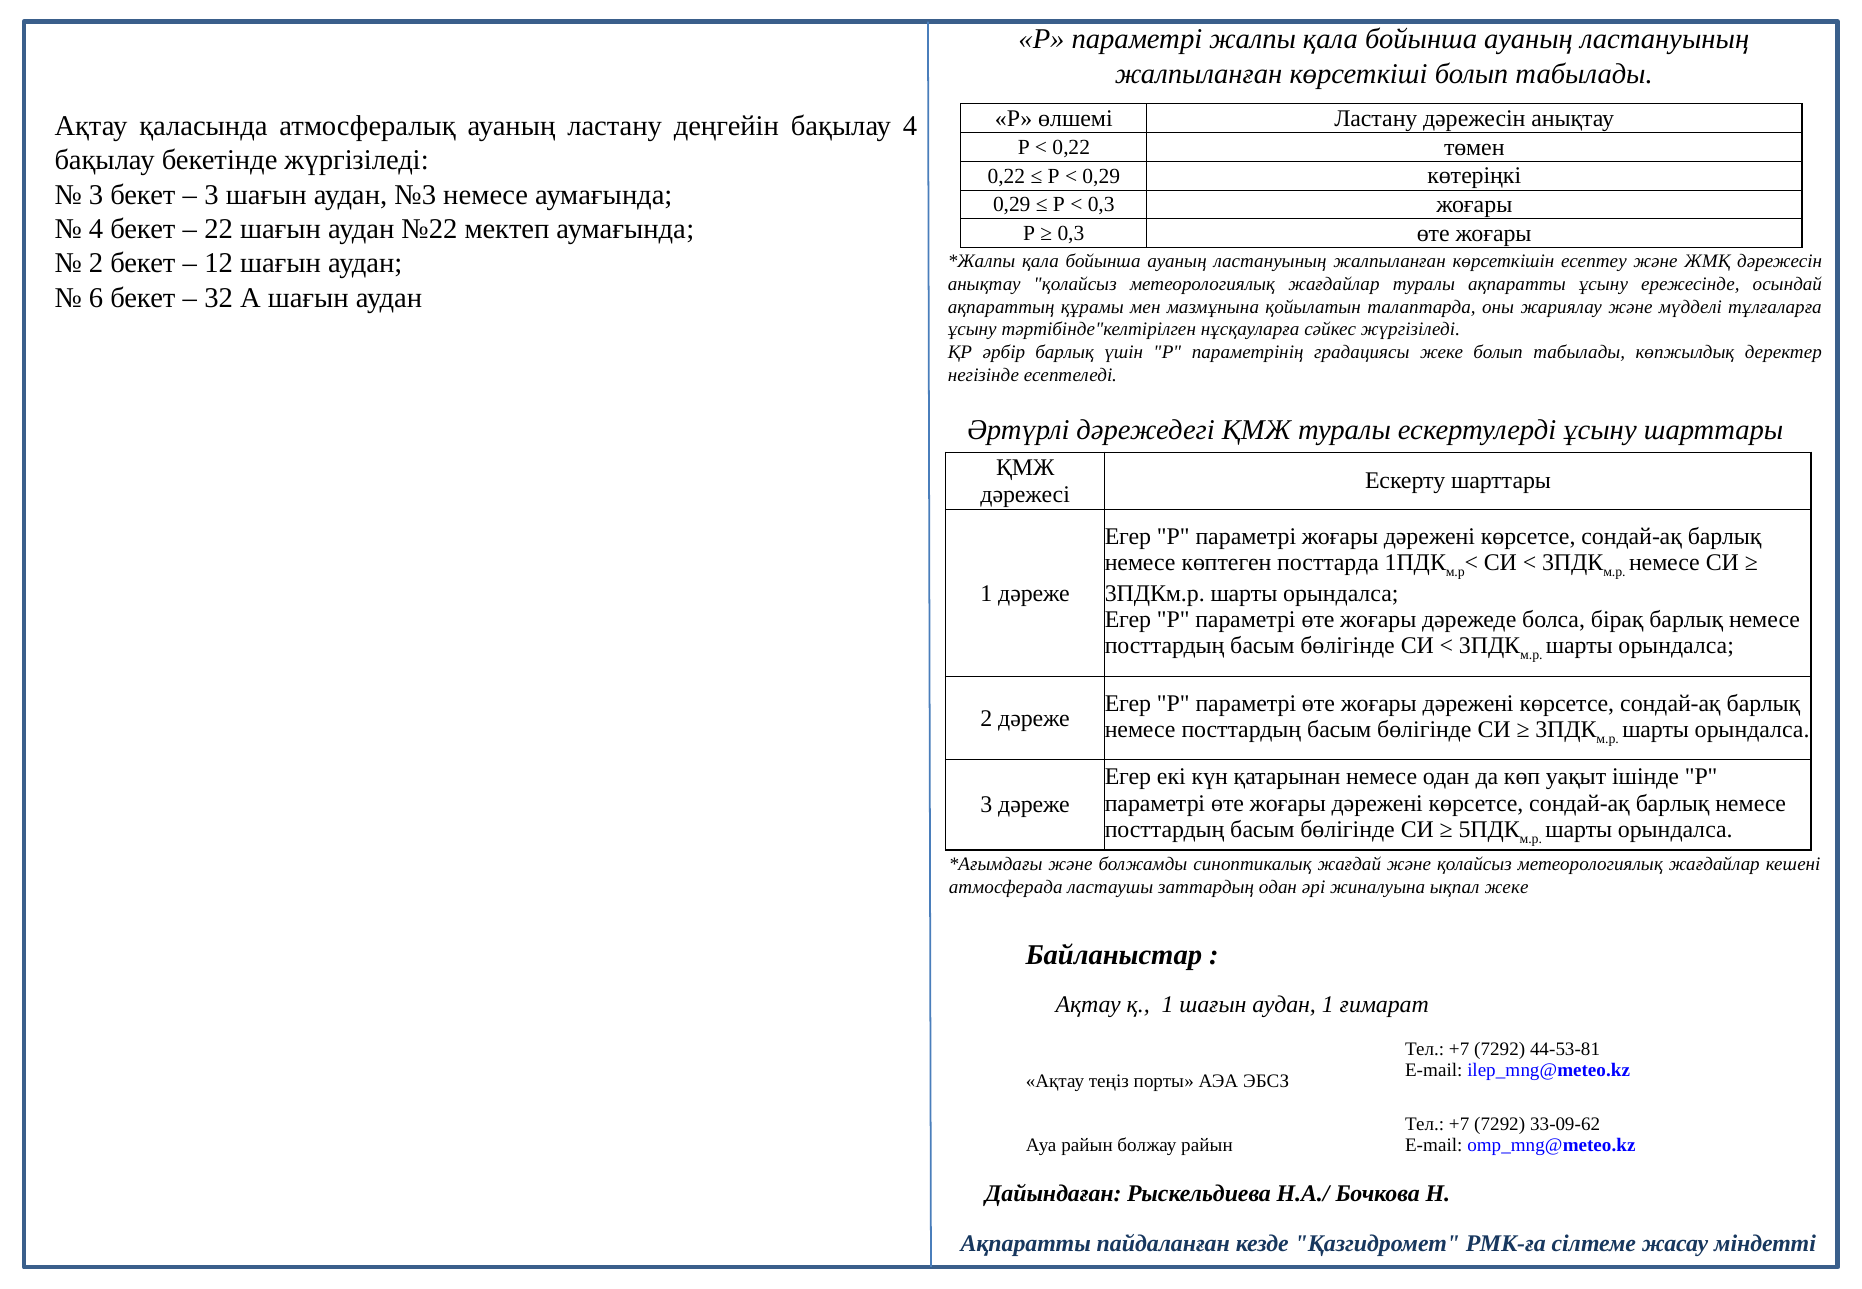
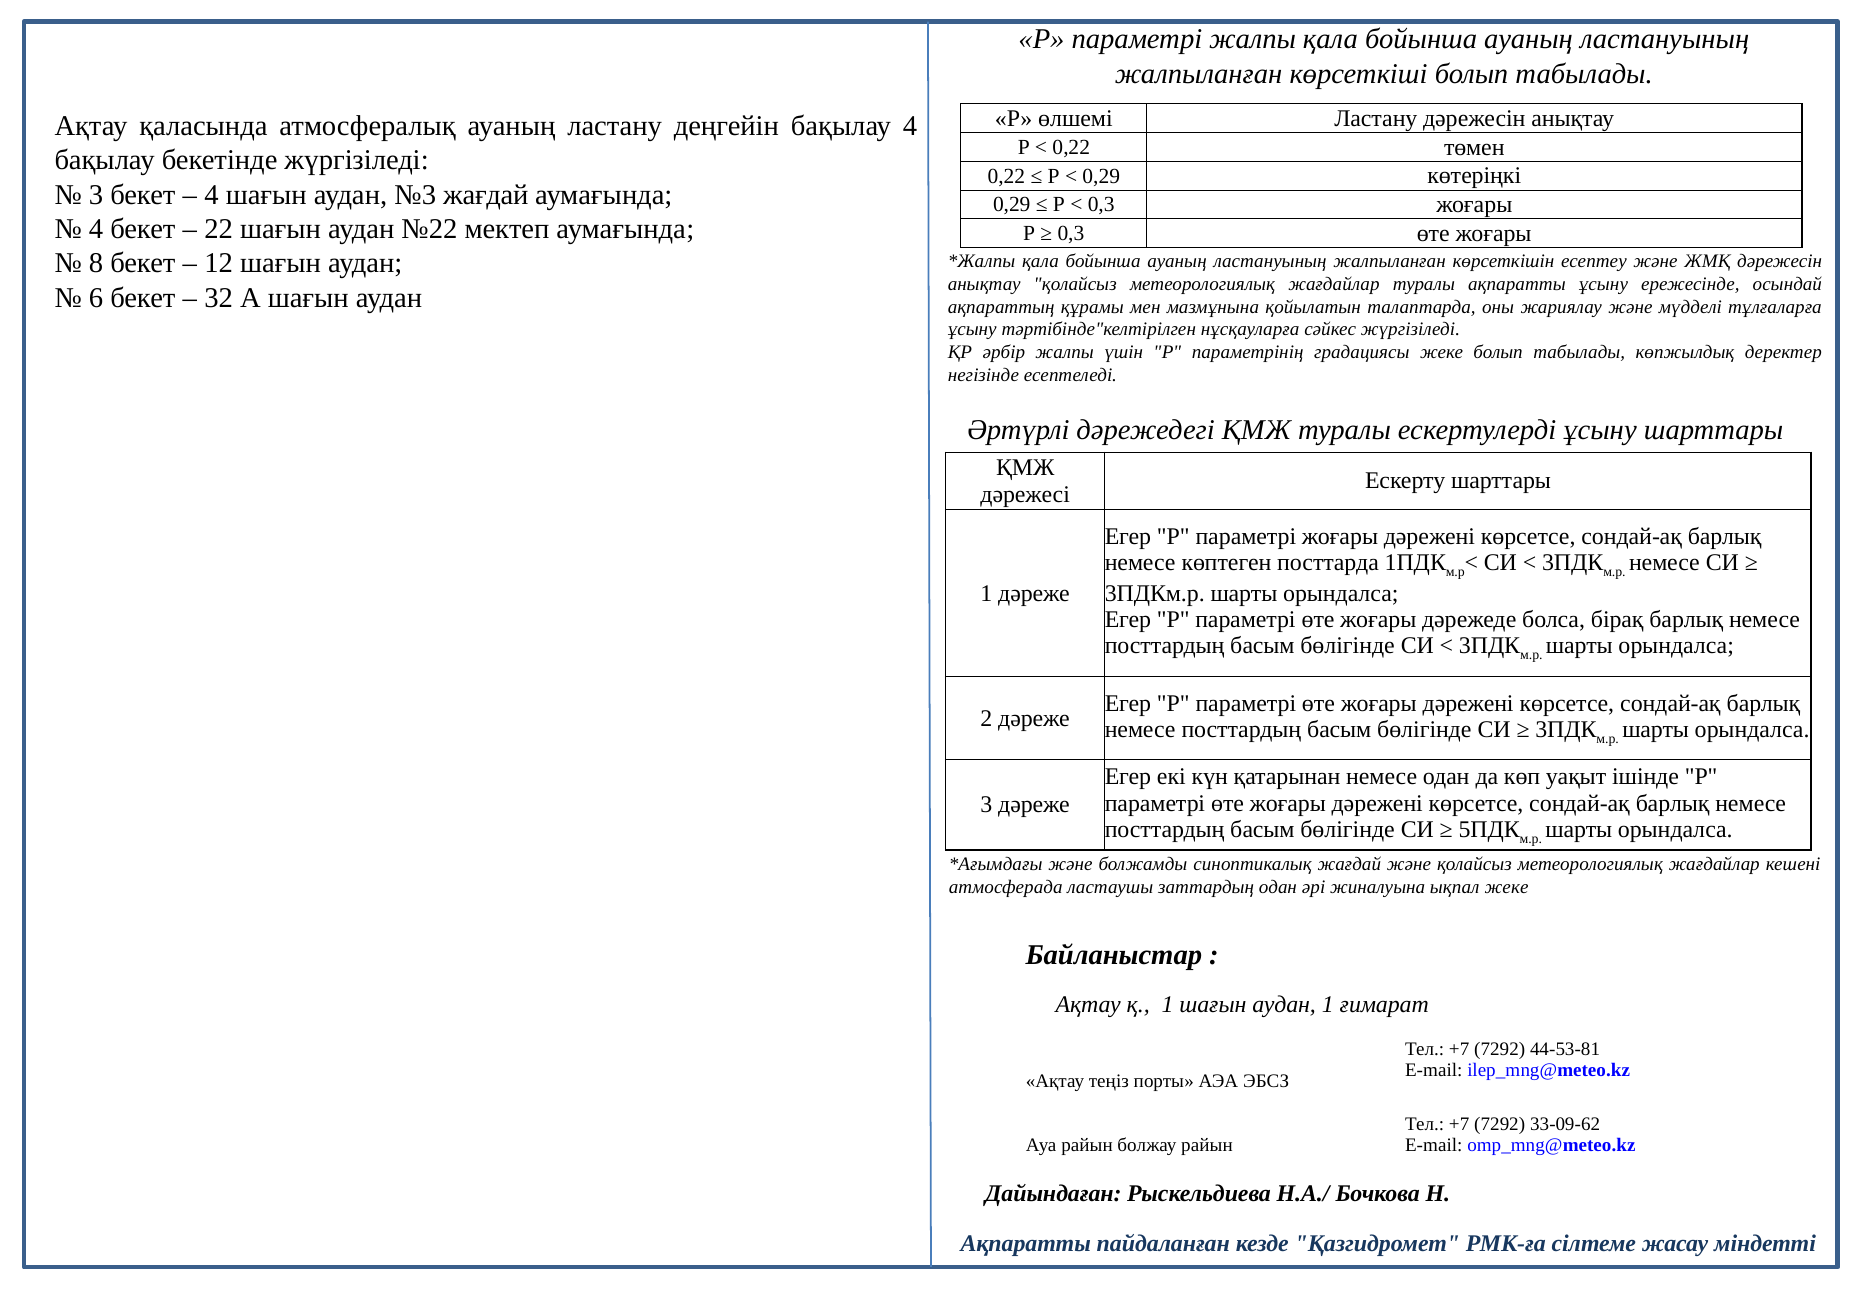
3: 3 -> 4 (212, 195)
№3 немесе: немесе -> жағдай (486, 195)
2: 2 -> 8 (96, 264)
әрбір барлық: барлық -> жалпы (1065, 353)
